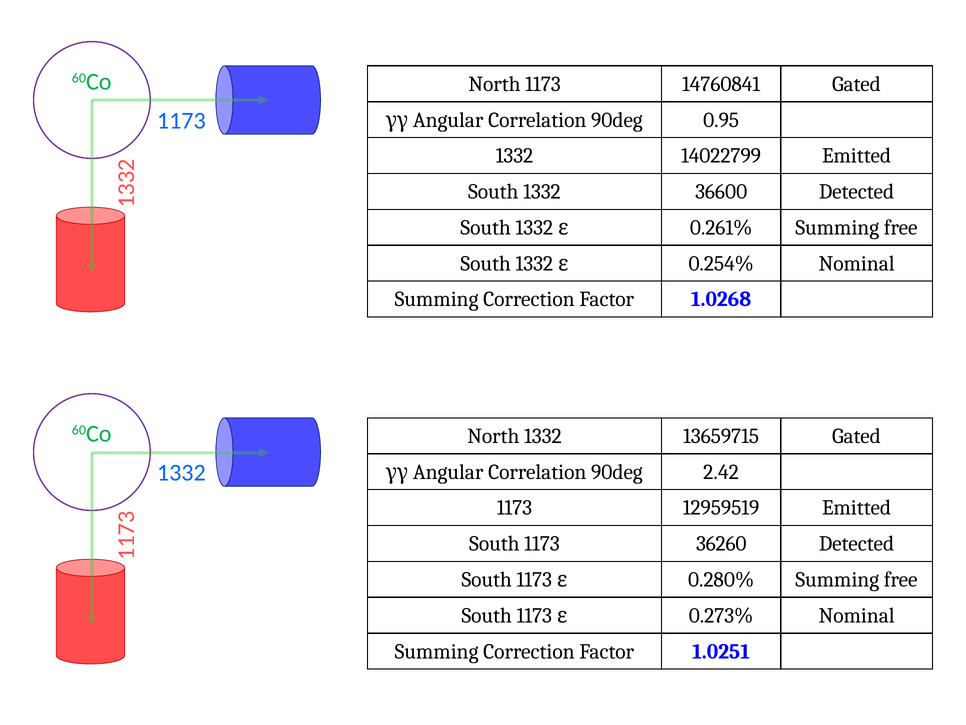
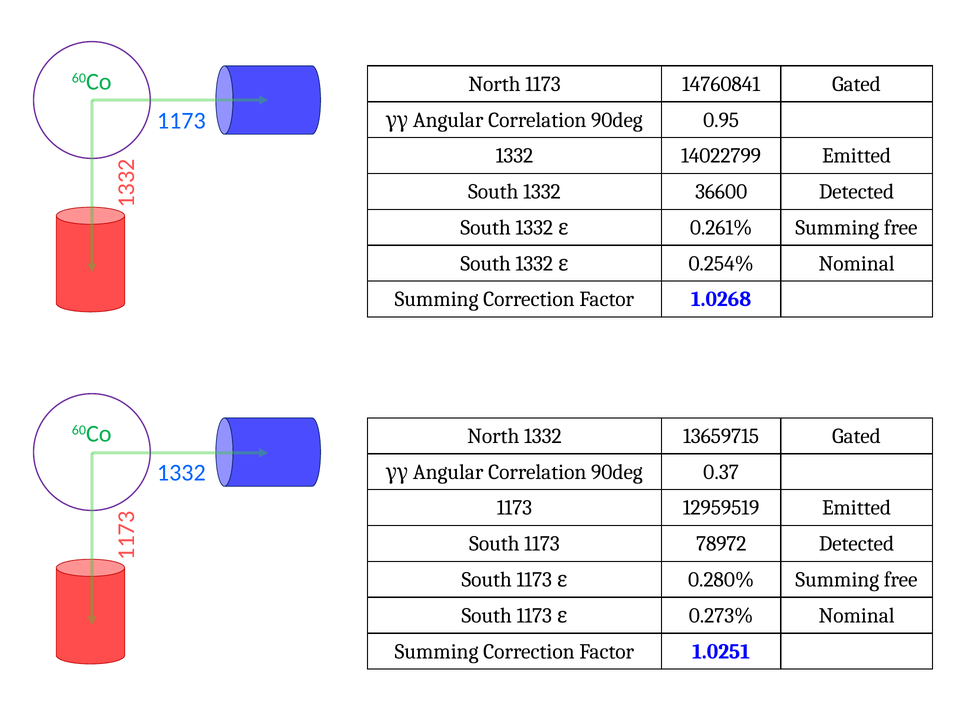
2.42: 2.42 -> 0.37 (721, 472)
36260: 36260 -> 78972 (721, 543)
